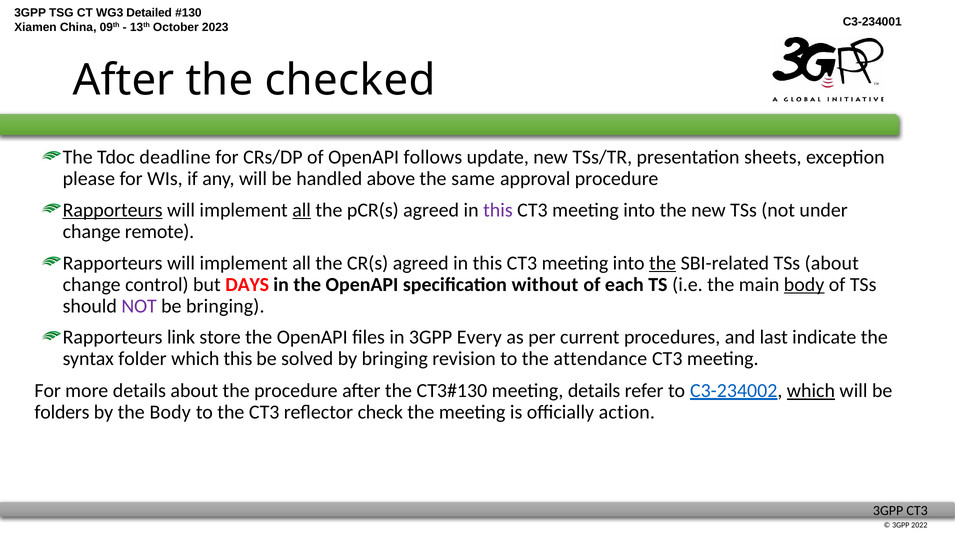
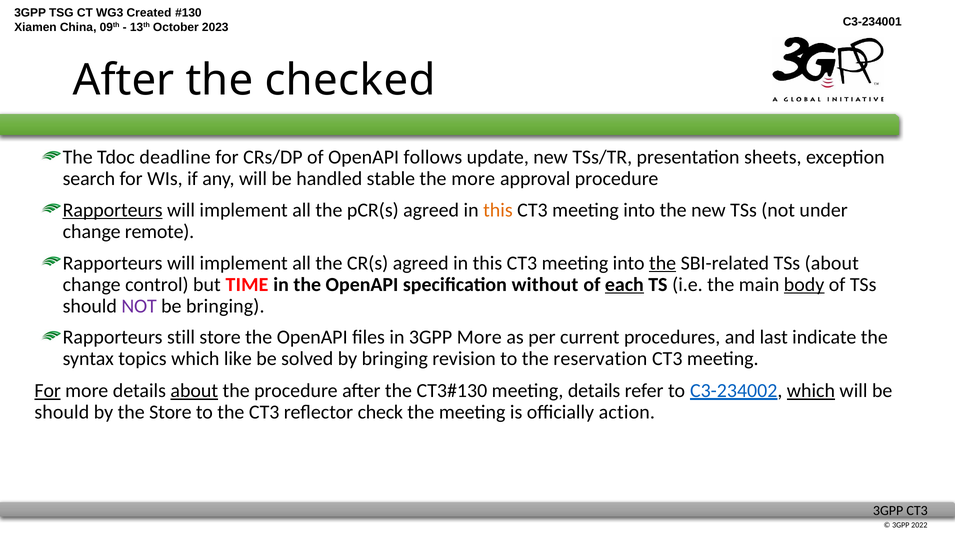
Detailed: Detailed -> Created (149, 13)
please: please -> search (89, 179)
above: above -> stable (391, 179)
the same: same -> more (473, 179)
all underline: present -> none (302, 210)
this colour: purple -> orange (498, 210)
DAYS: DAYS -> TIME (247, 285)
each underline: none -> present (624, 285)
link: link -> still (181, 337)
3GPP Every: Every -> More (479, 337)
folder: folder -> topics (142, 359)
which this: this -> like (238, 359)
attendance: attendance -> reservation (600, 359)
For underline: none -> present (48, 391)
about underline: none -> present (194, 391)
folders: folders -> should (62, 412)
the Body: Body -> Store (170, 412)
